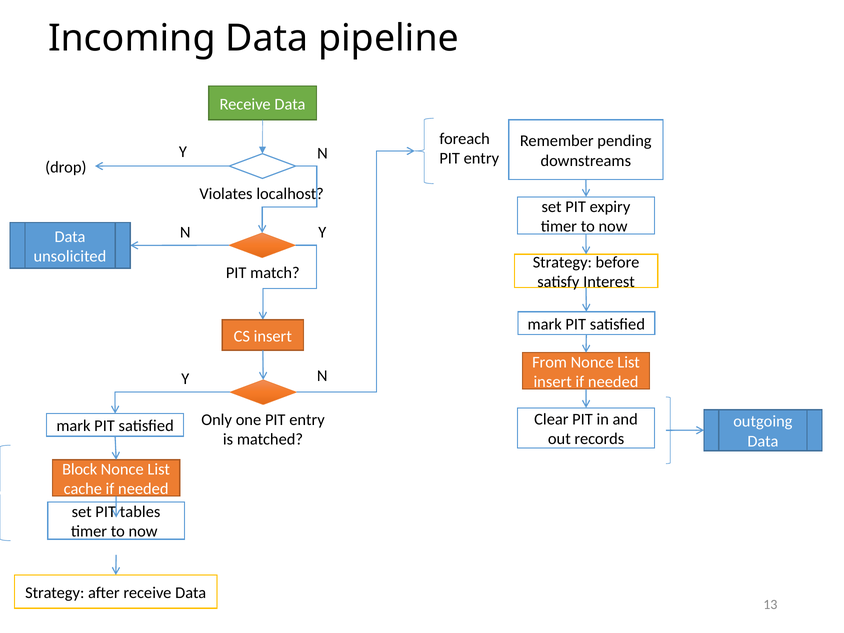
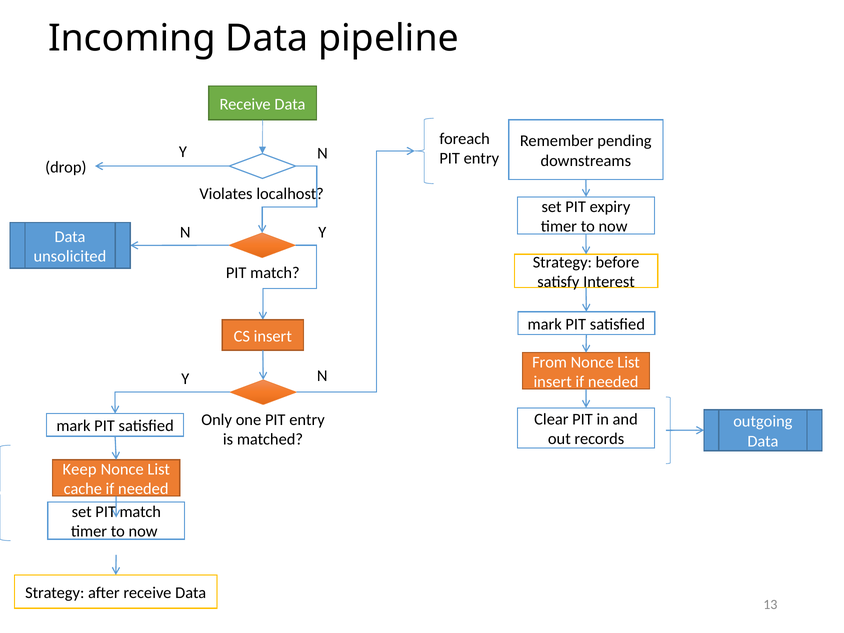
Block: Block -> Keep (80, 469)
set PIT tables: tables -> match (140, 512)
